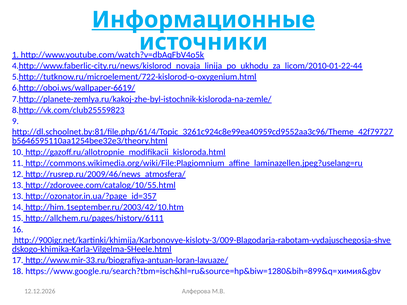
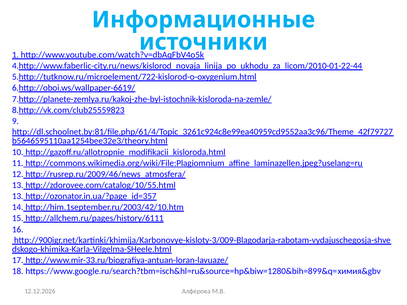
Информационные underline: present -> none (203, 20)
